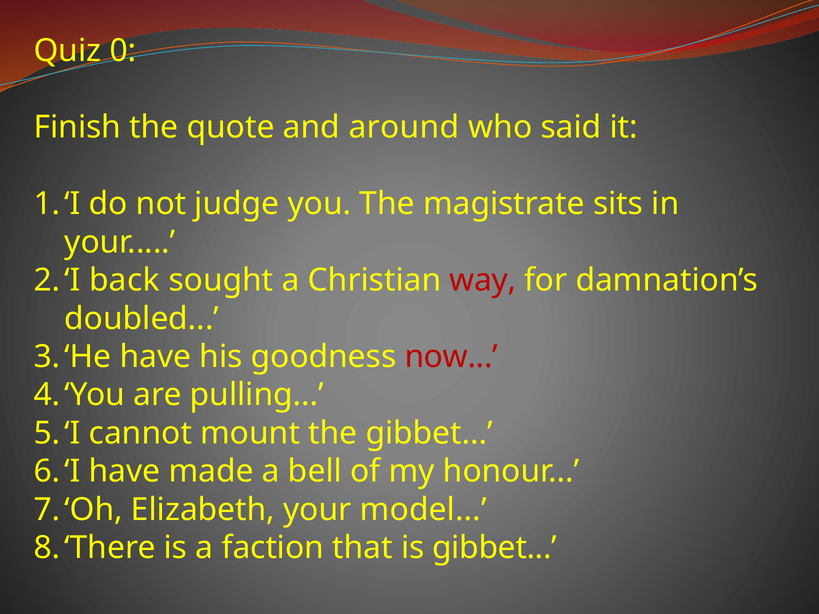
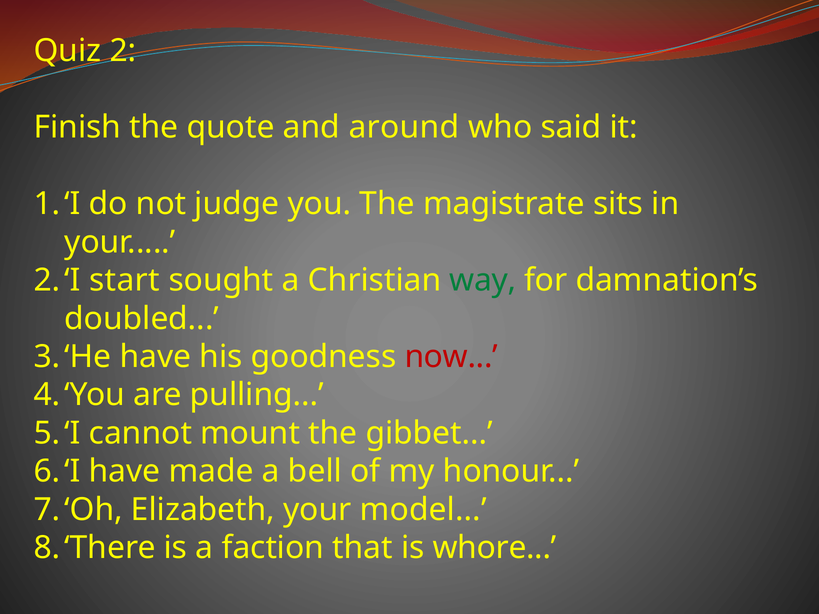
0: 0 -> 2 (123, 51)
back: back -> start (124, 280)
way colour: red -> green (483, 280)
is gibbet: gibbet -> whore (495, 548)
